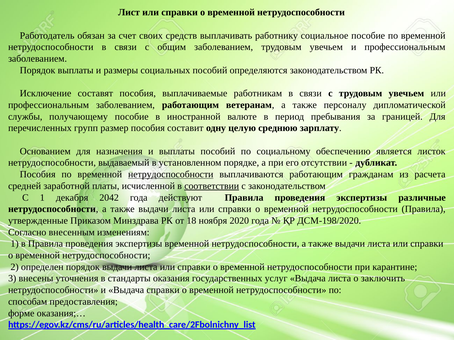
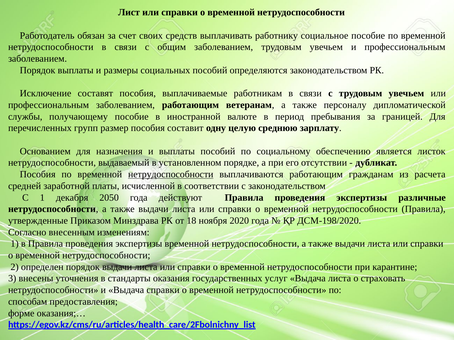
соответствии underline: present -> none (212, 186)
2042: 2042 -> 2050 (109, 198)
заключить: заключить -> страховать (383, 279)
